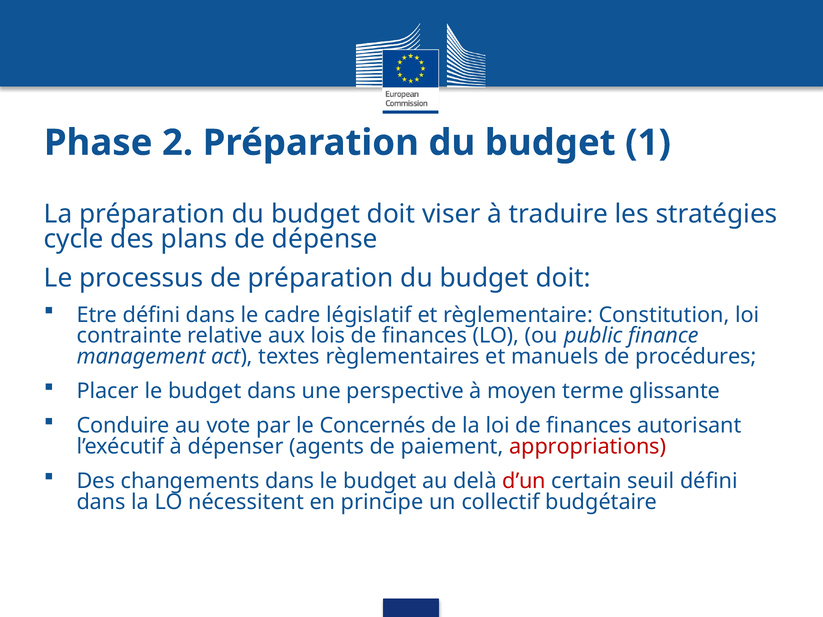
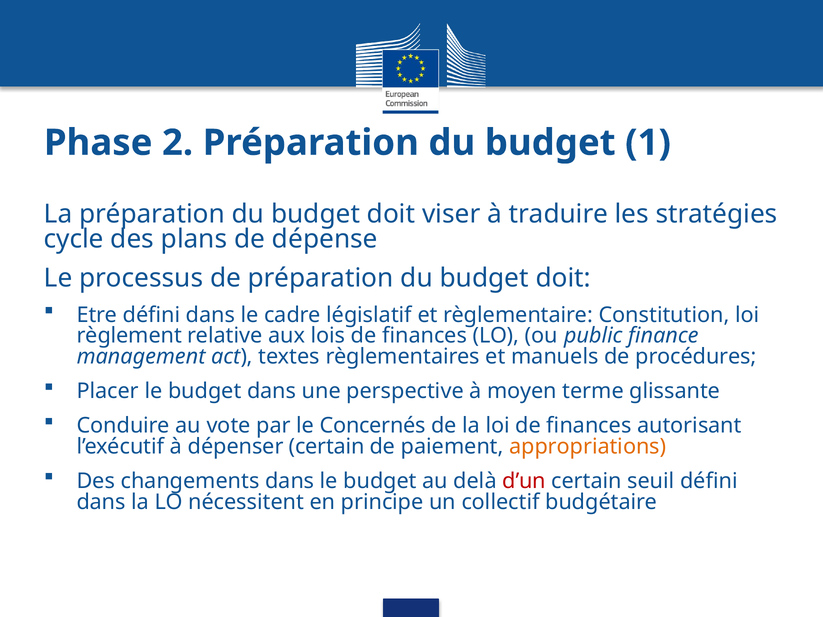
contrainte: contrainte -> règlement (129, 336)
dépenser agents: agents -> certain (327, 447)
appropriations colour: red -> orange (588, 447)
